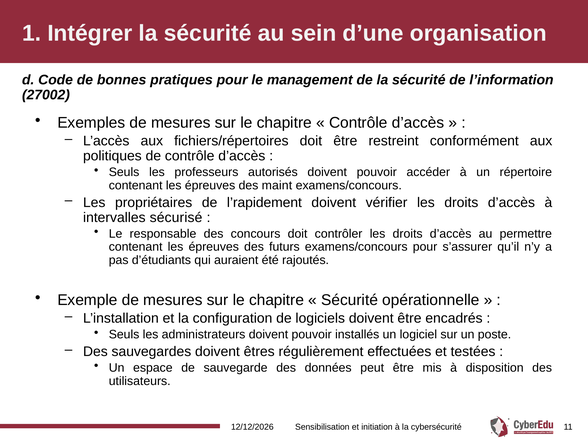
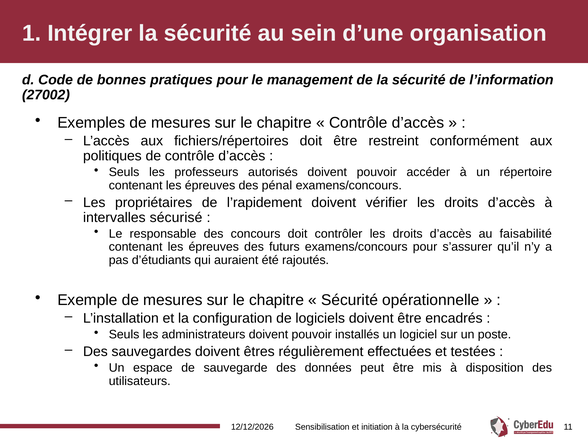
maint: maint -> pénal (277, 185)
permettre: permettre -> faisabilité (526, 234)
